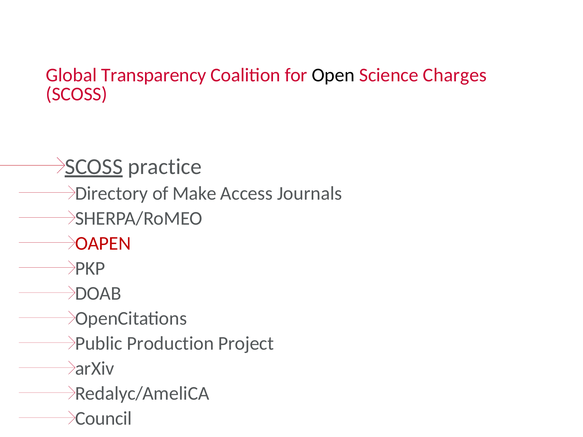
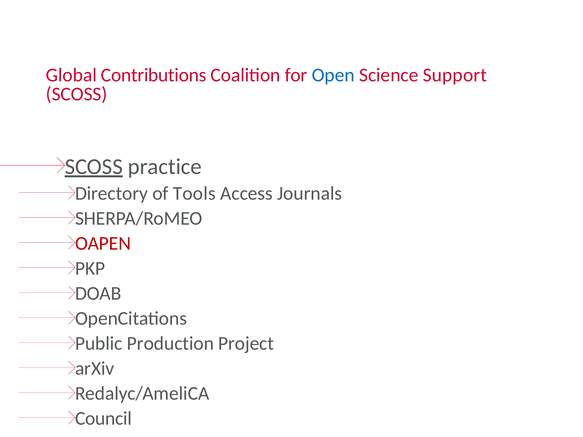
Transparency: Transparency -> Contributions (154, 75)
Open colour: black -> blue (333, 75)
Charges: Charges -> Support (455, 75)
Make: Make -> Tools (194, 194)
